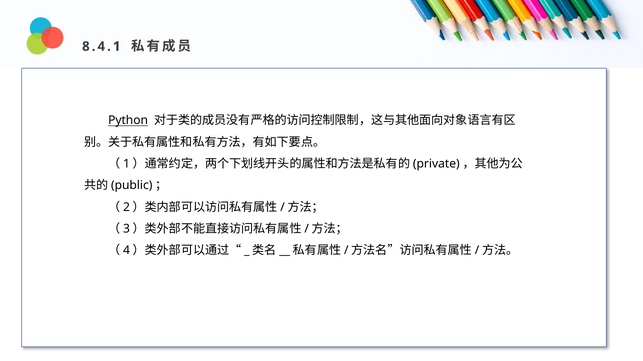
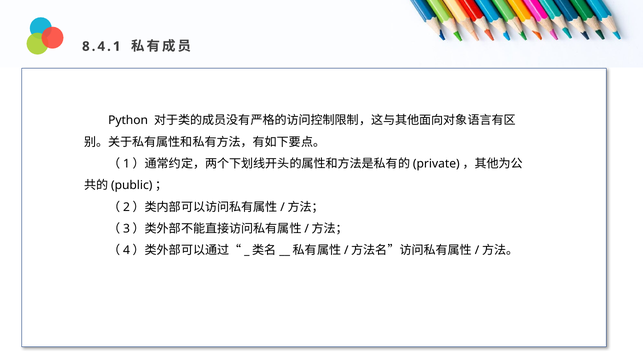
Python underline: present -> none (128, 121)
